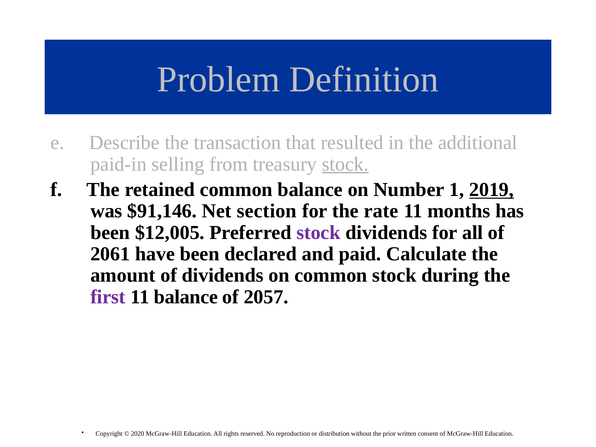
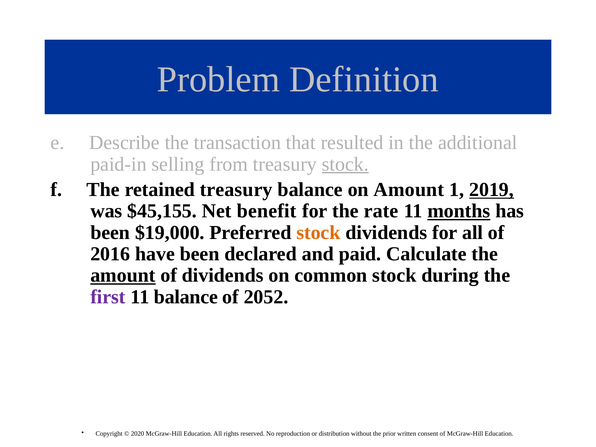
retained common: common -> treasury (236, 190)
on Number: Number -> Amount (409, 190)
$91,146: $91,146 -> $45,155 (162, 211)
section: section -> benefit (267, 211)
months underline: none -> present (459, 211)
$12,005: $12,005 -> $19,000 (170, 232)
stock colour: purple -> orange (318, 232)
2061: 2061 -> 2016 (110, 254)
amount underline: none -> present (123, 275)
2057: 2057 -> 2052 (266, 297)
